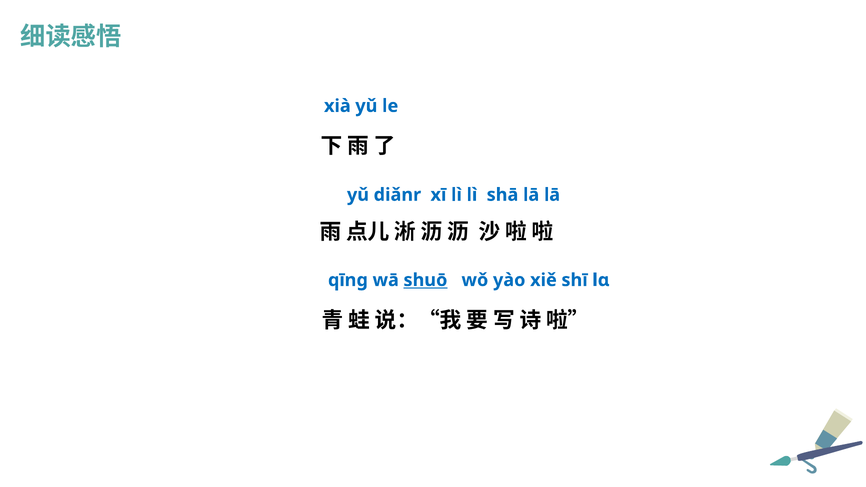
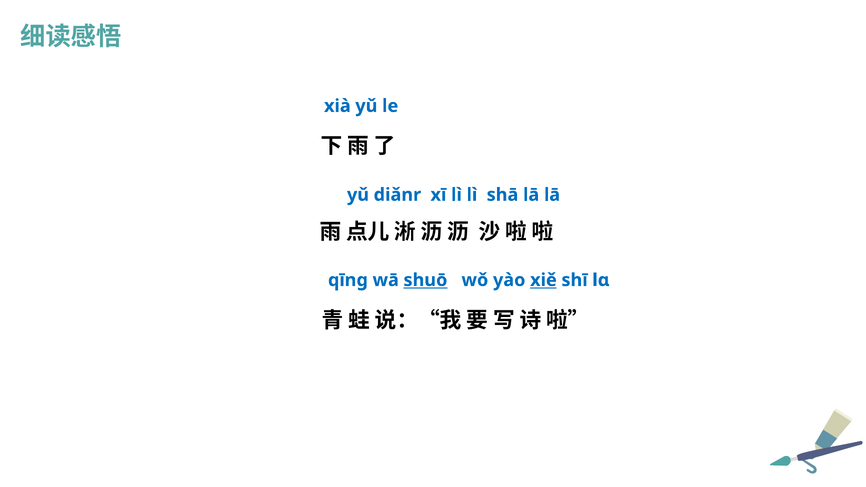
xiě underline: none -> present (543, 280)
